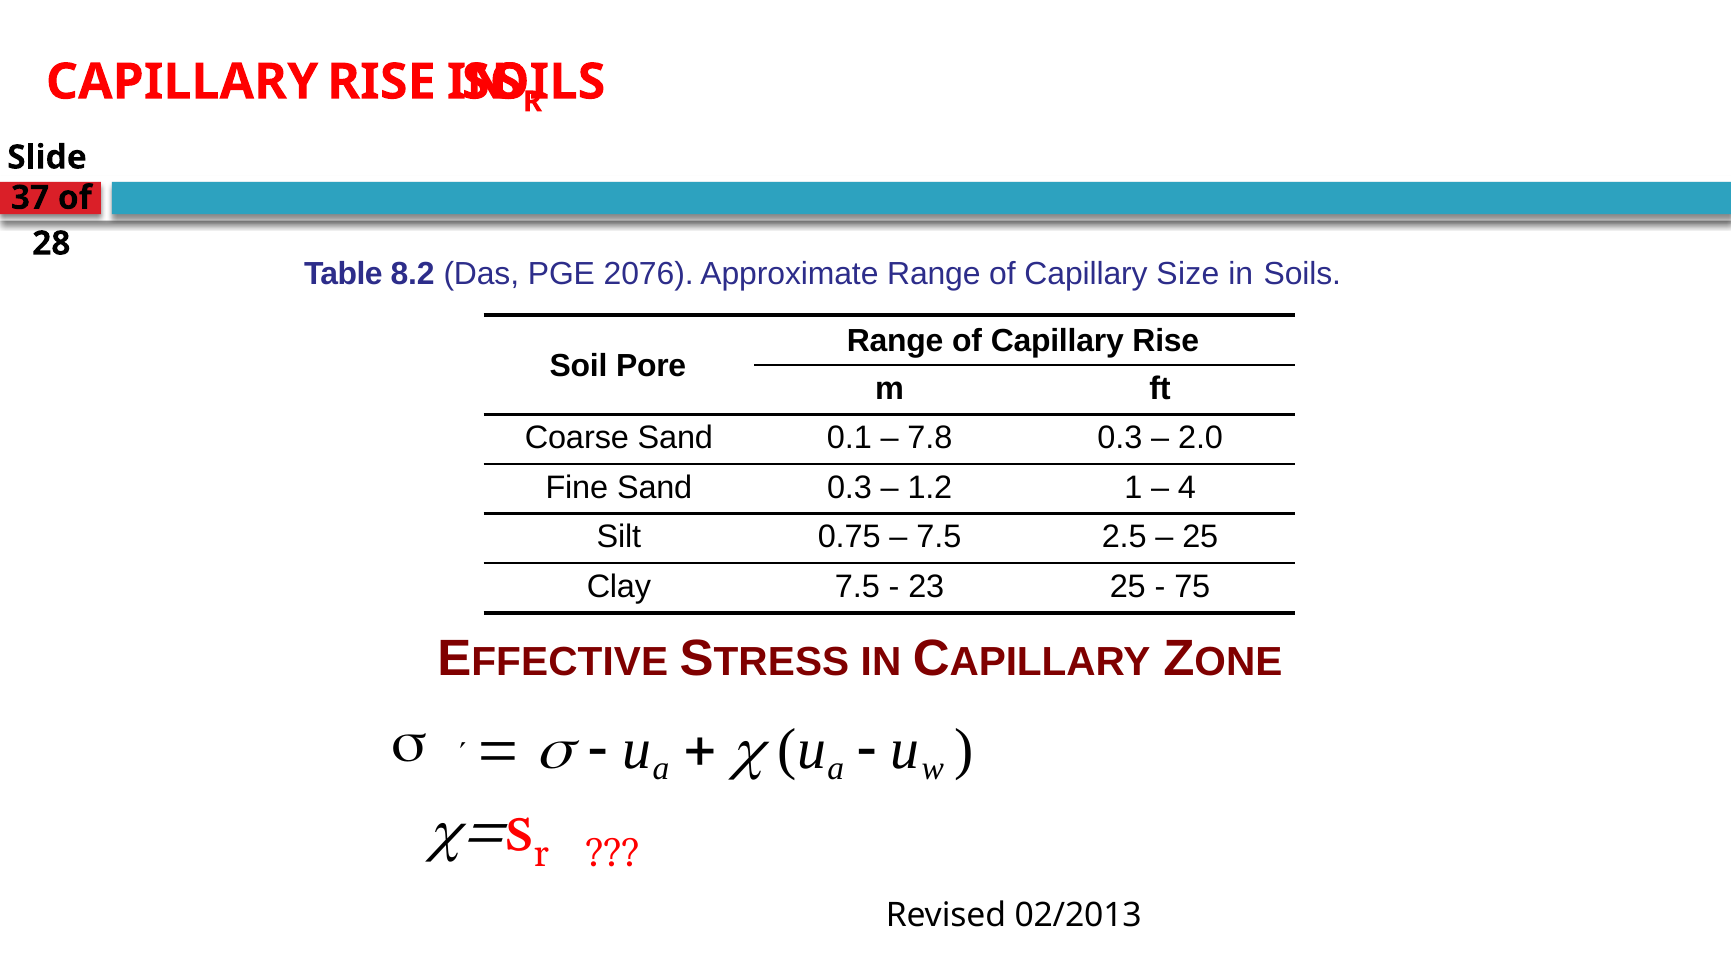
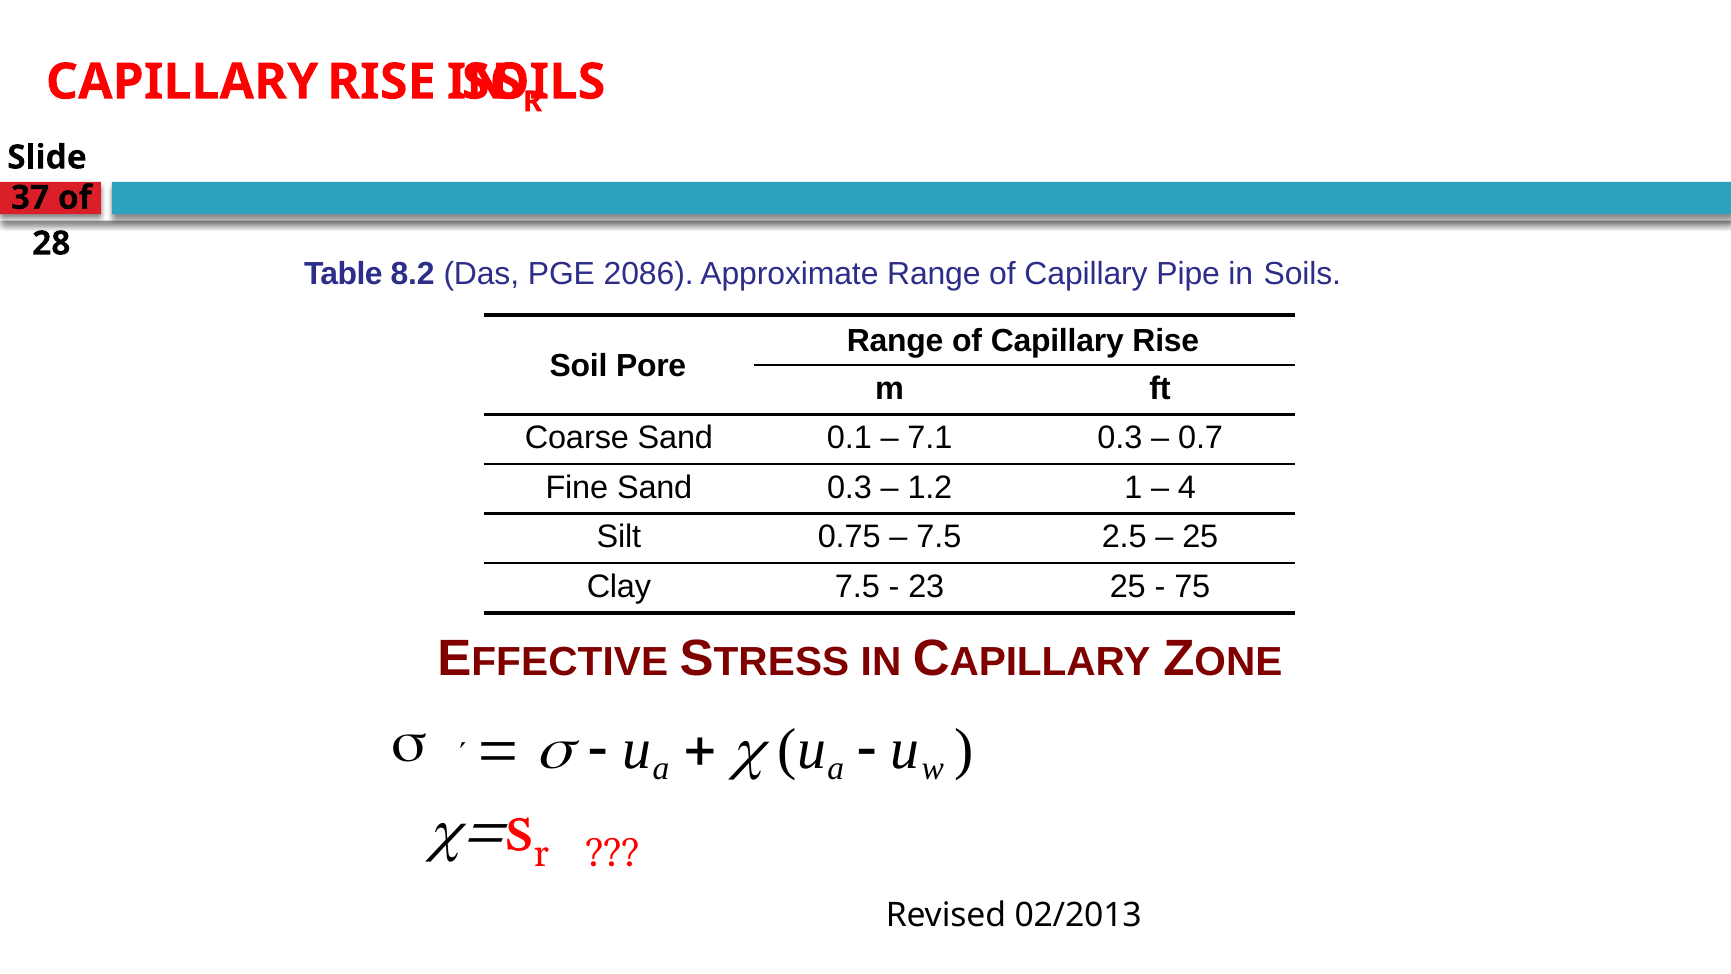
2076: 2076 -> 2086 (649, 274)
Size: Size -> Pipe (1188, 274)
7.8: 7.8 -> 7.1 (930, 438)
2.0: 2.0 -> 0.7 (1200, 438)
